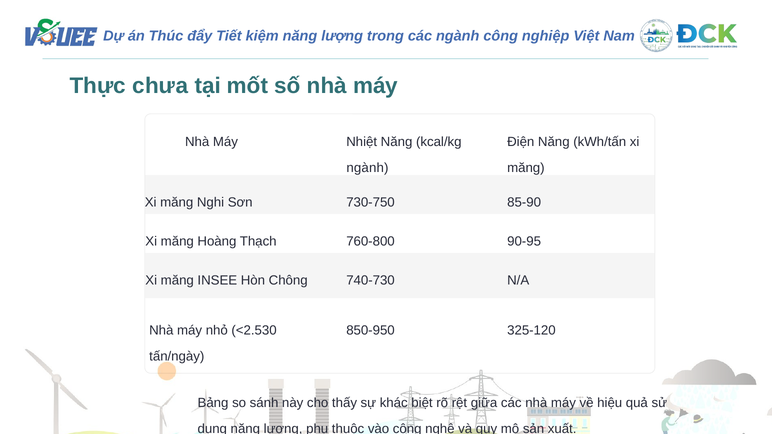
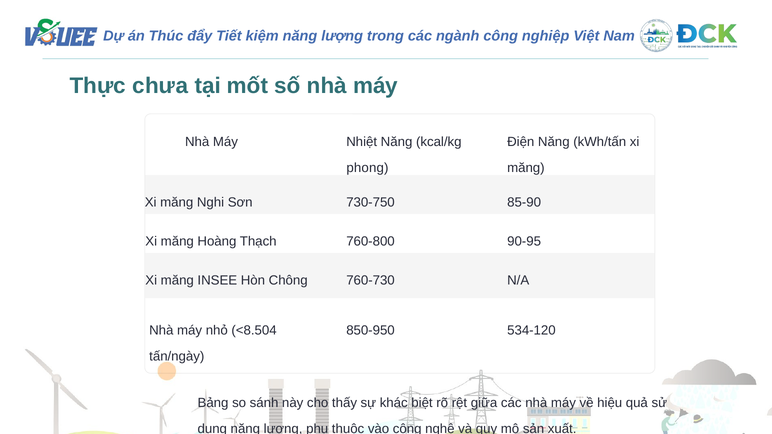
ngành: ngành -> phong (367, 168)
740-730: 740-730 -> 760-730 (370, 281)
<2.530: <2.530 -> <8.504 (254, 331)
325-120: 325-120 -> 534-120 (531, 331)
